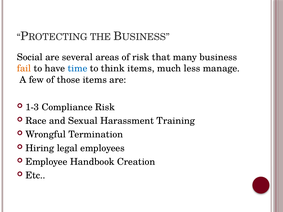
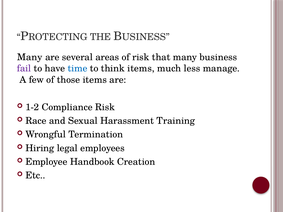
Social: Social -> Many (30, 57)
fail colour: orange -> purple (24, 69)
1-3: 1-3 -> 1-2 (32, 107)
